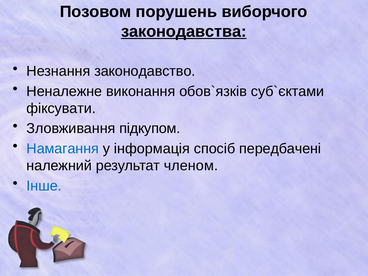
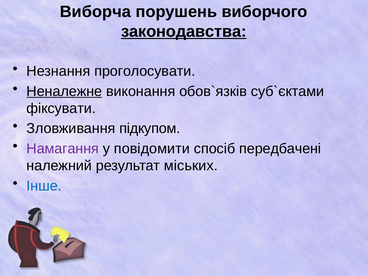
Позовом: Позовом -> Виборча (95, 12)
законодавство: законодавство -> проголосувати (145, 71)
Неналежне underline: none -> present (64, 91)
Намагання colour: blue -> purple (63, 149)
інформація: інформація -> повідомити (152, 149)
членом: членом -> міських (191, 166)
